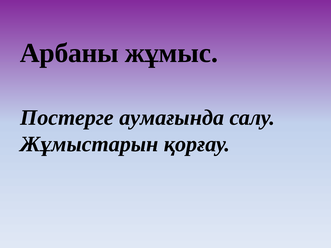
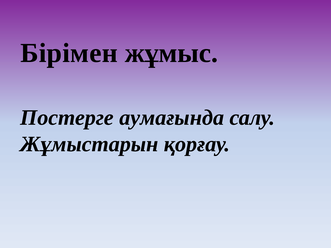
Арбаны: Арбаны -> Бірімен (69, 53)
